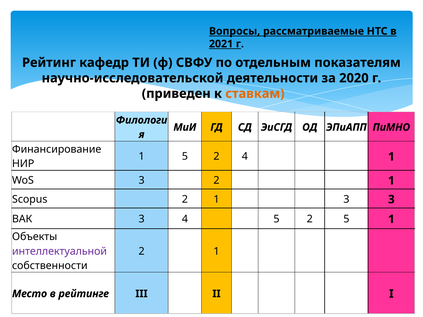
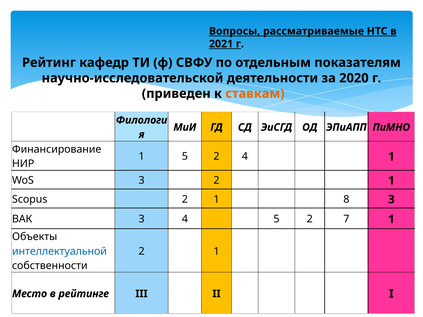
1 3: 3 -> 8 (346, 199)
2 5: 5 -> 7 (346, 219)
интеллектуальной colour: purple -> blue (60, 251)
